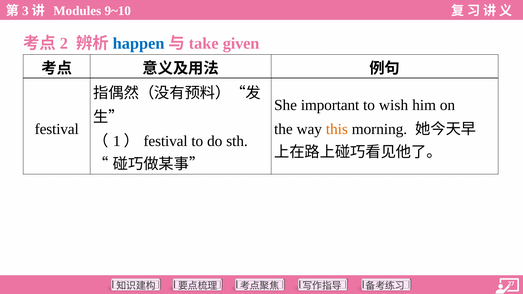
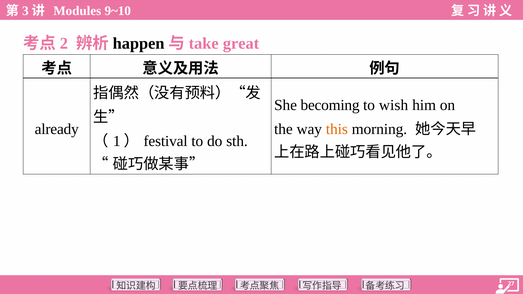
happen colour: blue -> black (139, 43)
given: given -> great (241, 43)
important: important -> becoming (330, 105)
festival: festival -> already (57, 129)
